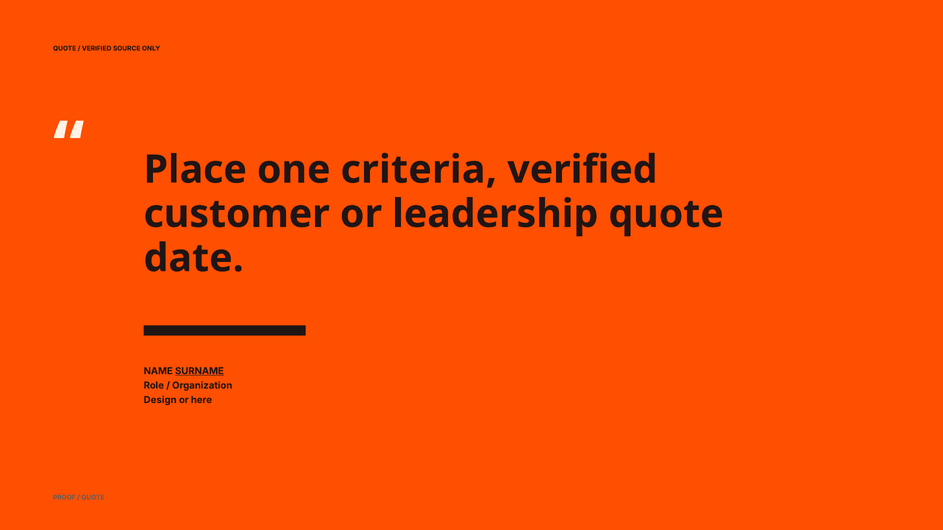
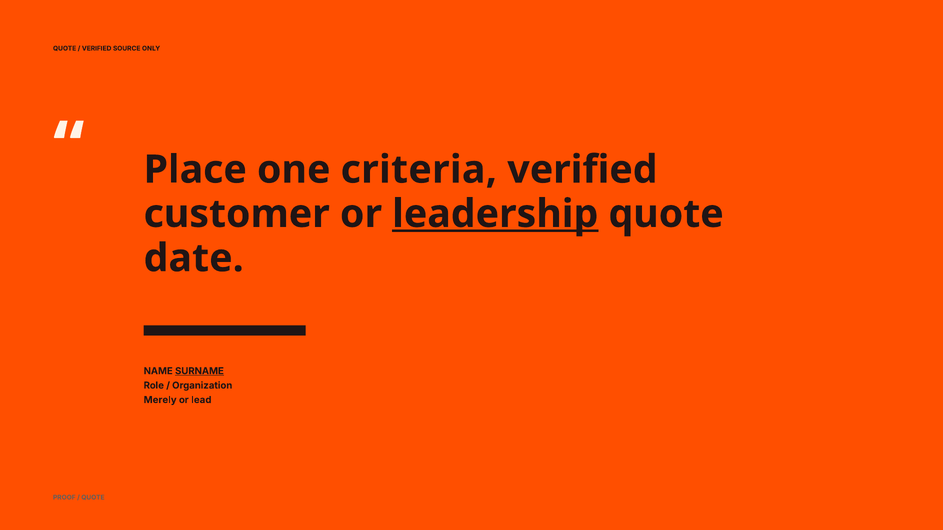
leadership underline: none -> present (495, 214)
Design: Design -> Merely (160, 400)
here: here -> lead (201, 400)
